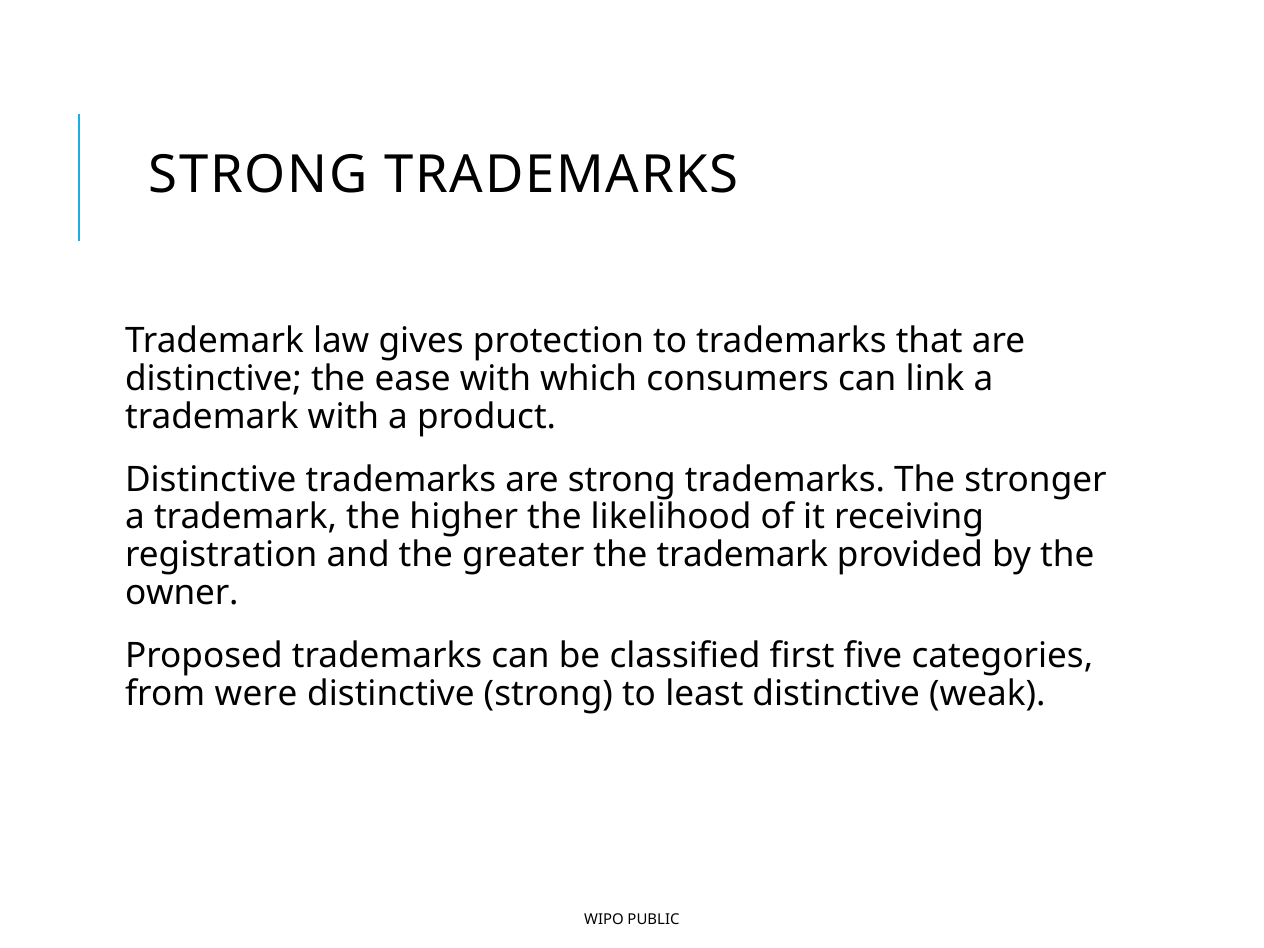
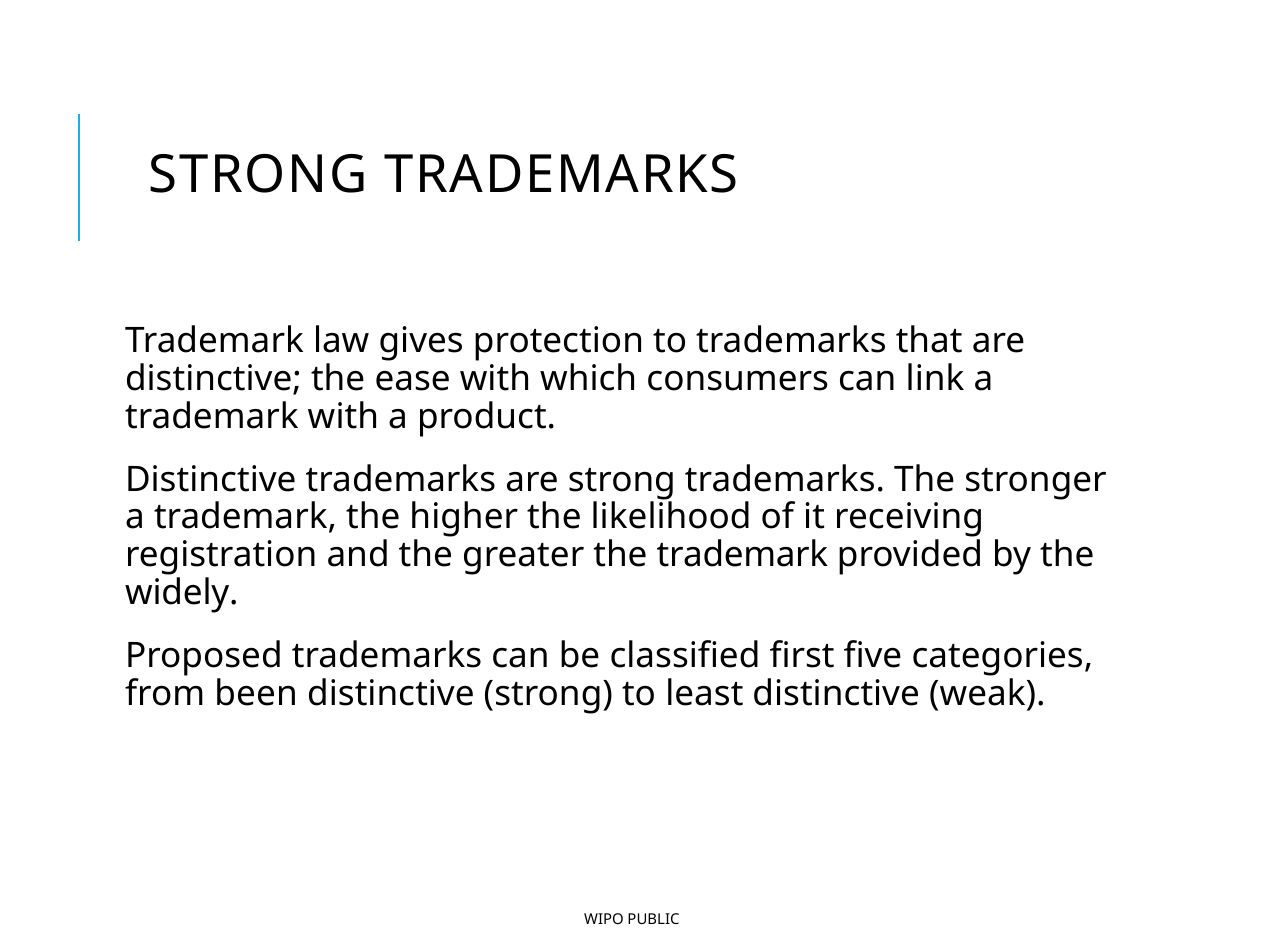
owner: owner -> widely (182, 593)
were: were -> been (256, 694)
